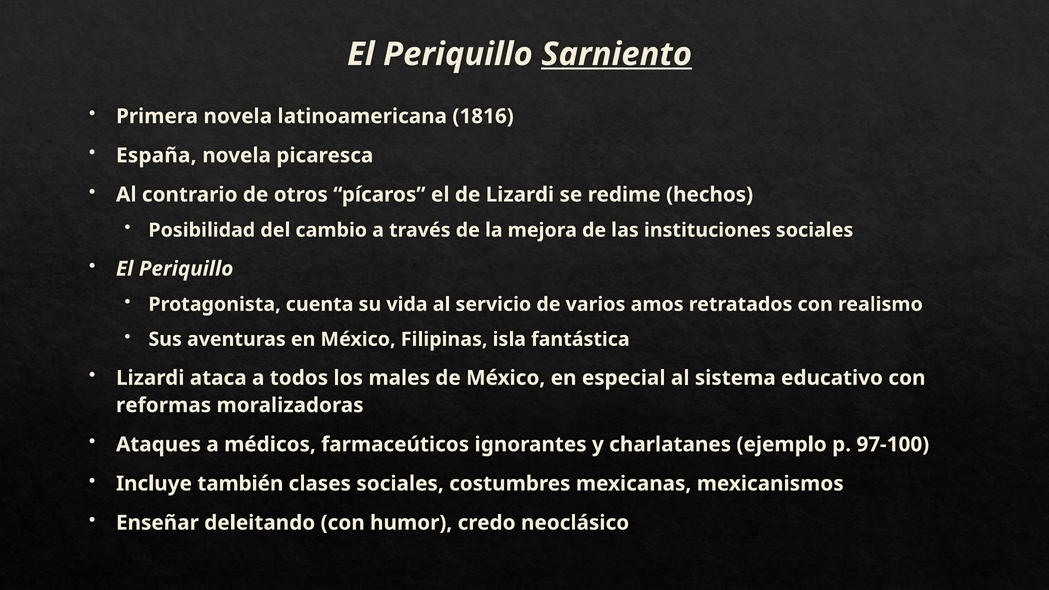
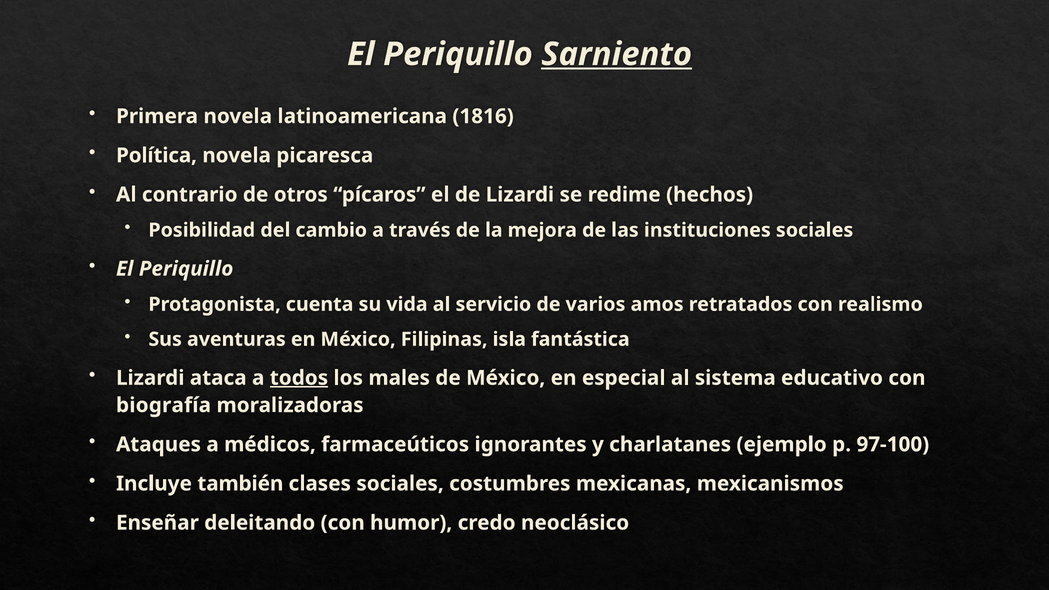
España: España -> Política (156, 155)
todos underline: none -> present (299, 378)
reformas: reformas -> biografía (164, 405)
